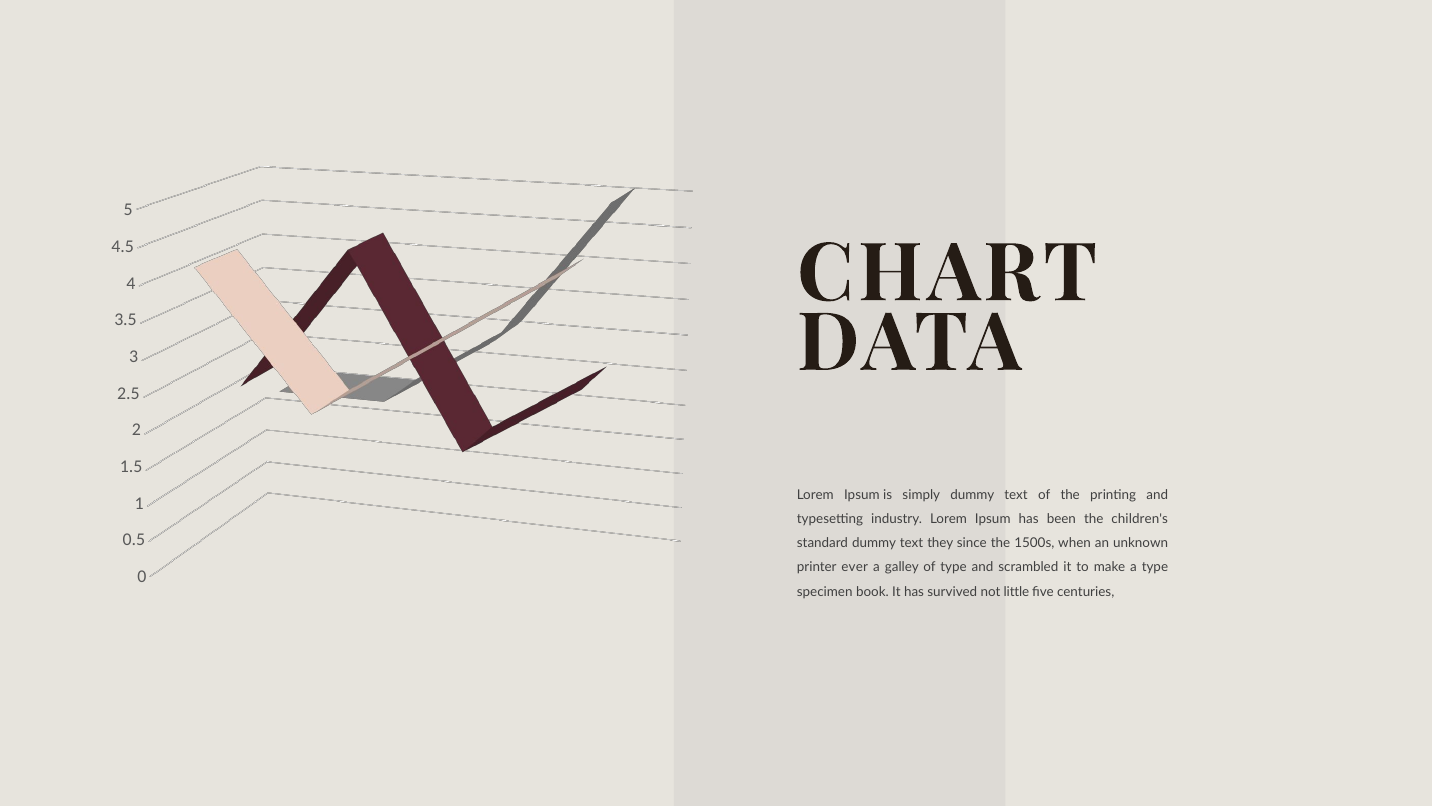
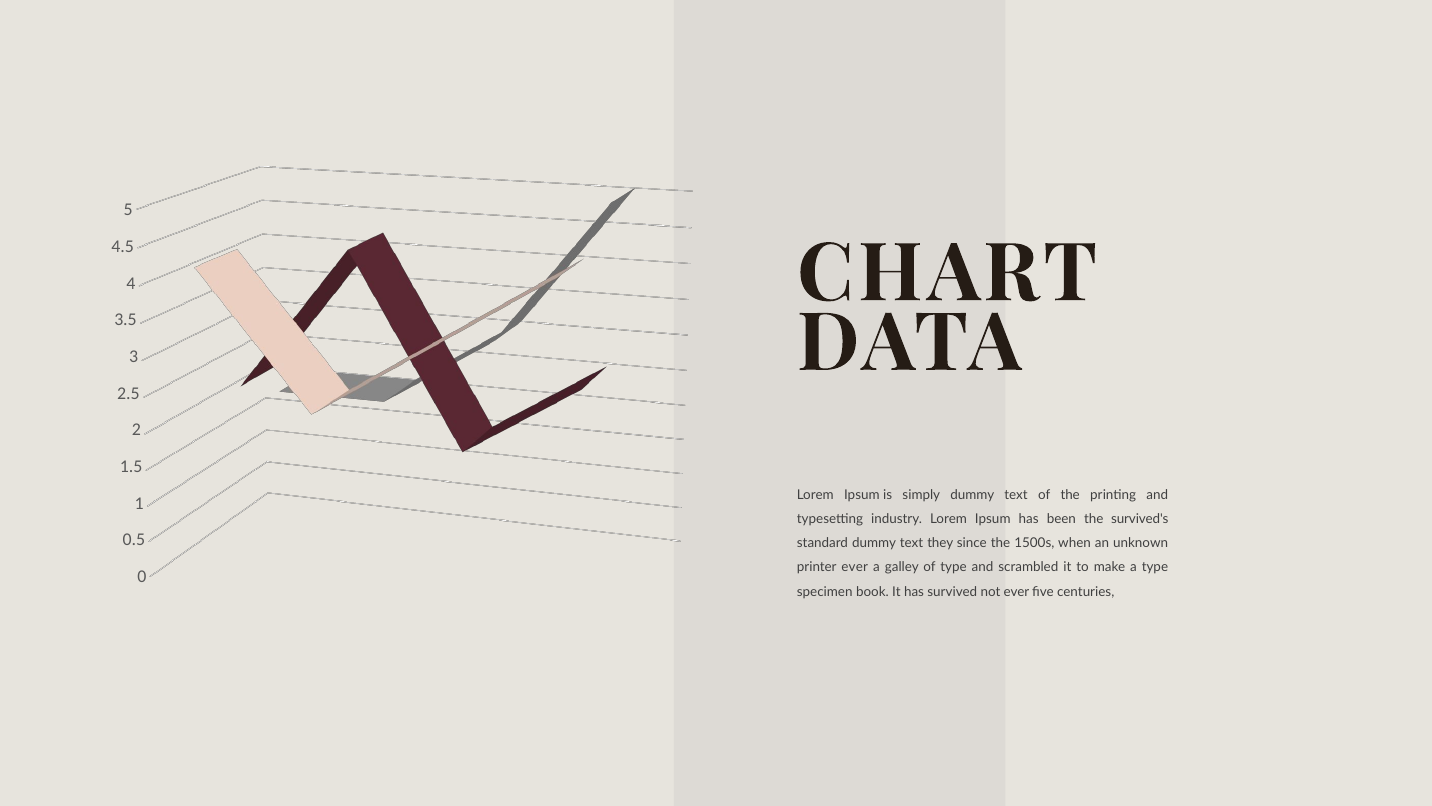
children's: children's -> survived's (1140, 519)
not little: little -> ever (1016, 591)
